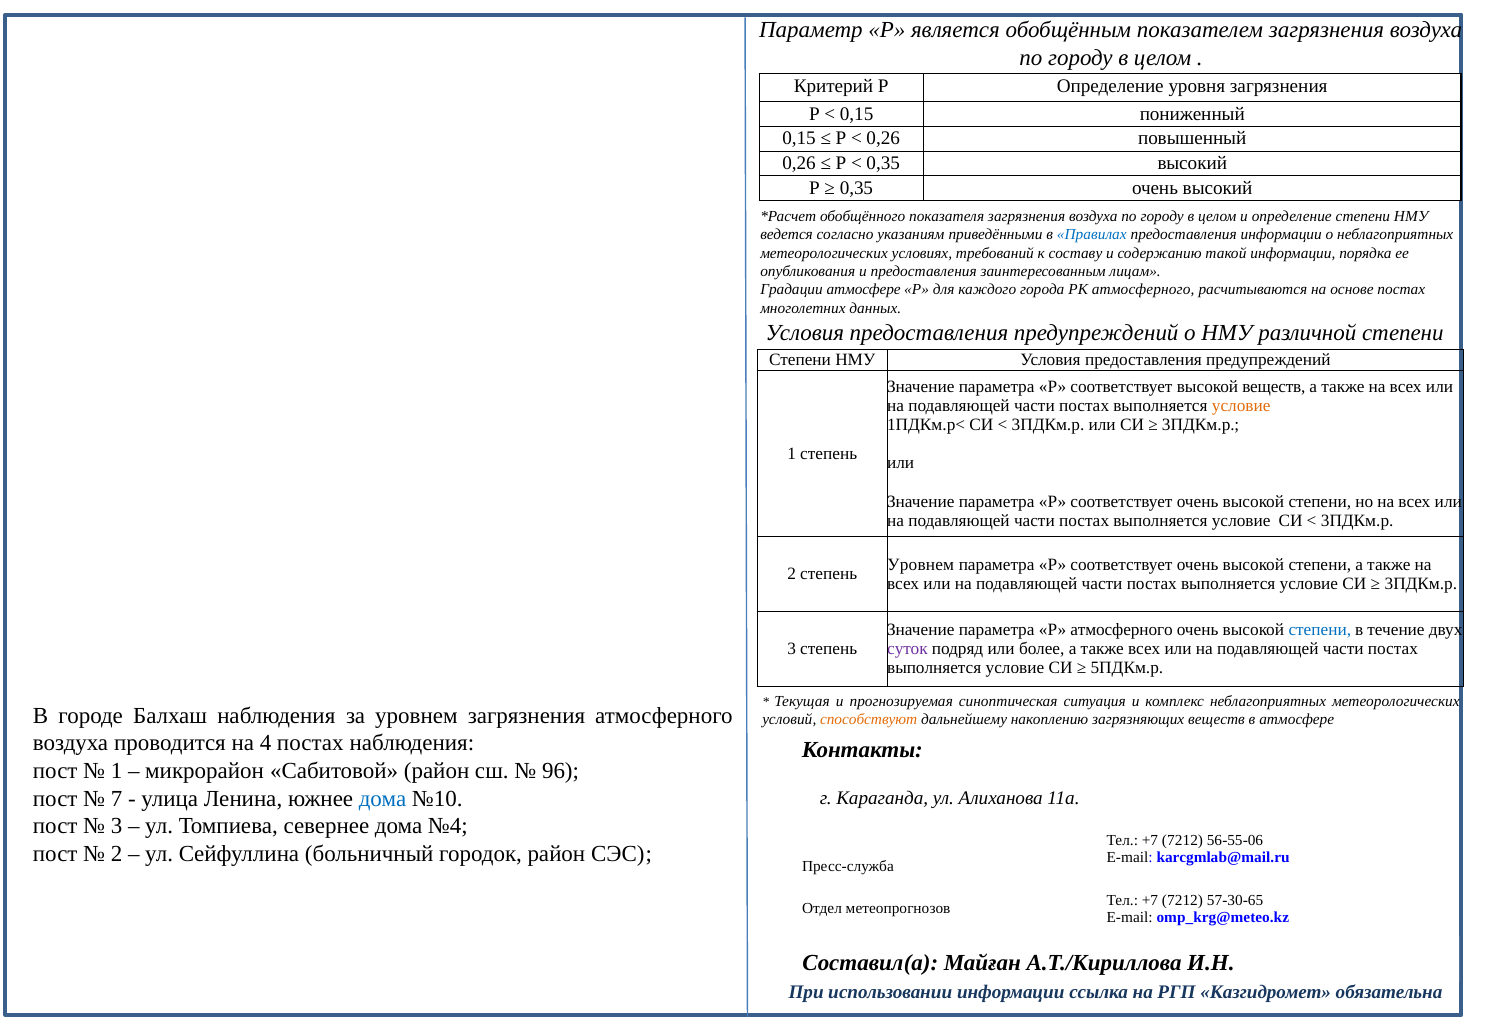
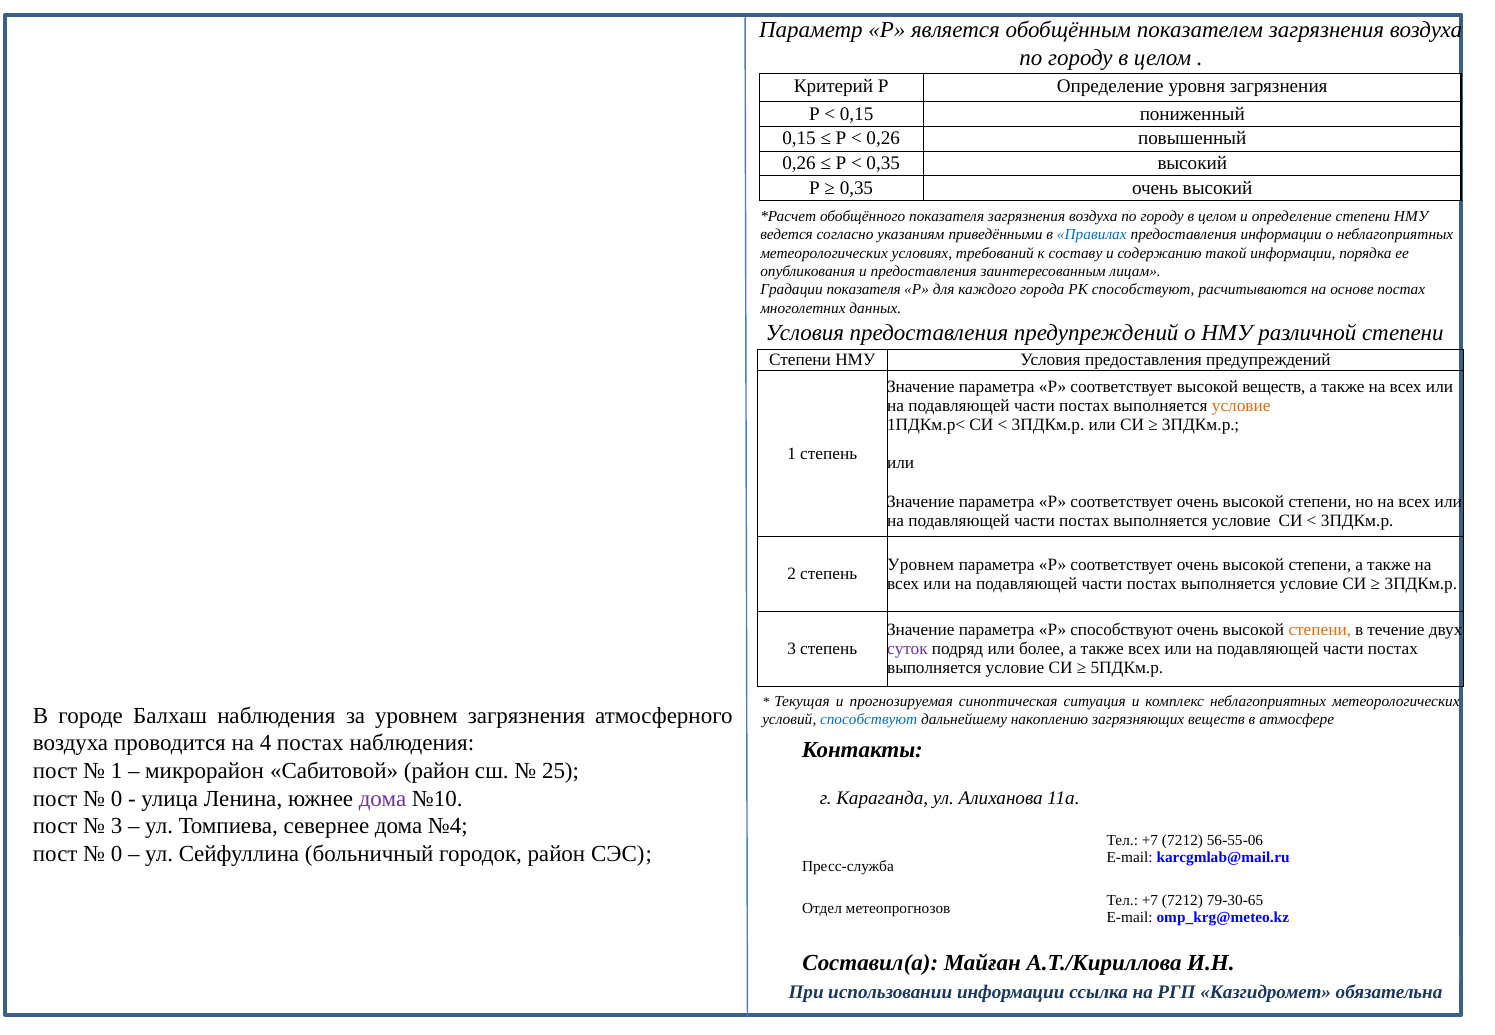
Градации атмосфере: атмосфере -> показателя (864, 290)
РК атмосферного: атмосферного -> способствуют (1143, 290)
Р атмосферного: атмосферного -> способствуют (1121, 630)
степени colour: blue -> orange (1320, 630)
способствуют colour: orange -> blue (869, 719)
96: 96 -> 25 (561, 771)
7: 7 -> 0 (117, 798)
дома colour: blue -> purple (383, 798)
2: 2 -> 0 (117, 854)
57-30-65: 57-30-65 -> 79-30-65 (1235, 900)
